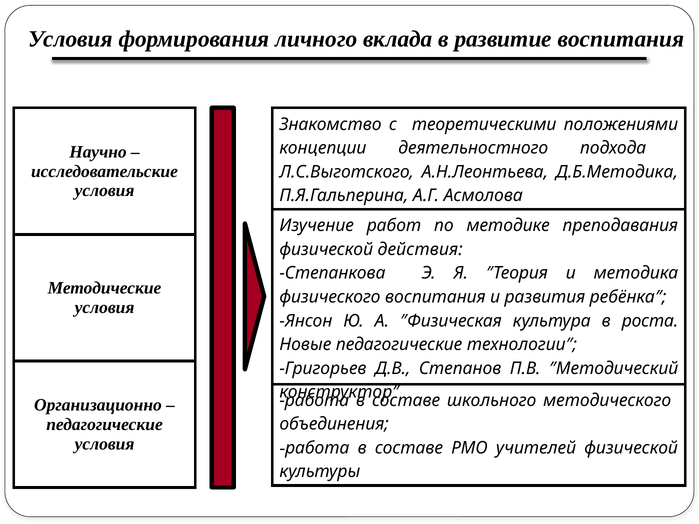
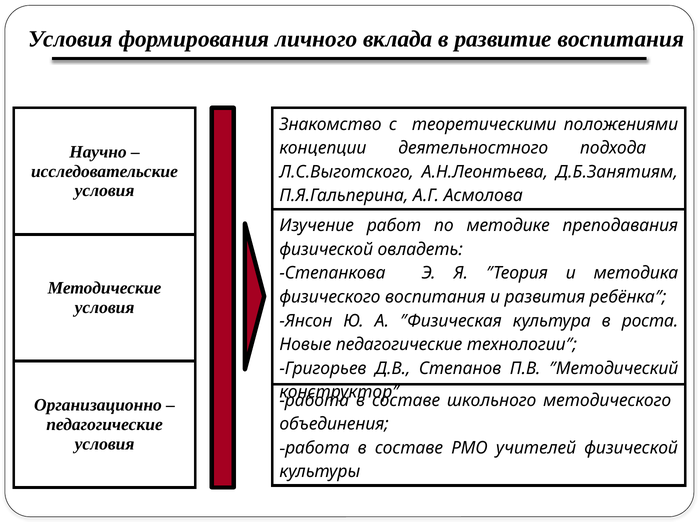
Д.Б.Методика: Д.Б.Методика -> Д.Б.Занятиям (617, 172)
действия: действия -> овладеть (420, 250)
